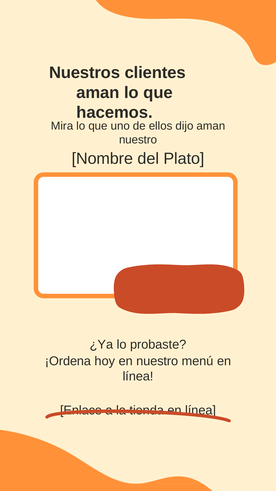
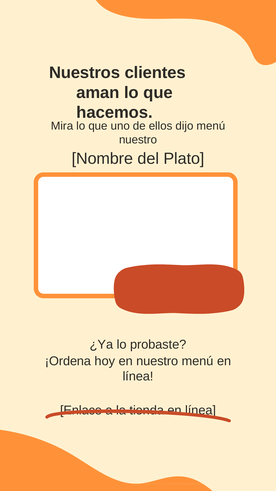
dijo aman: aman -> menú (211, 126)
